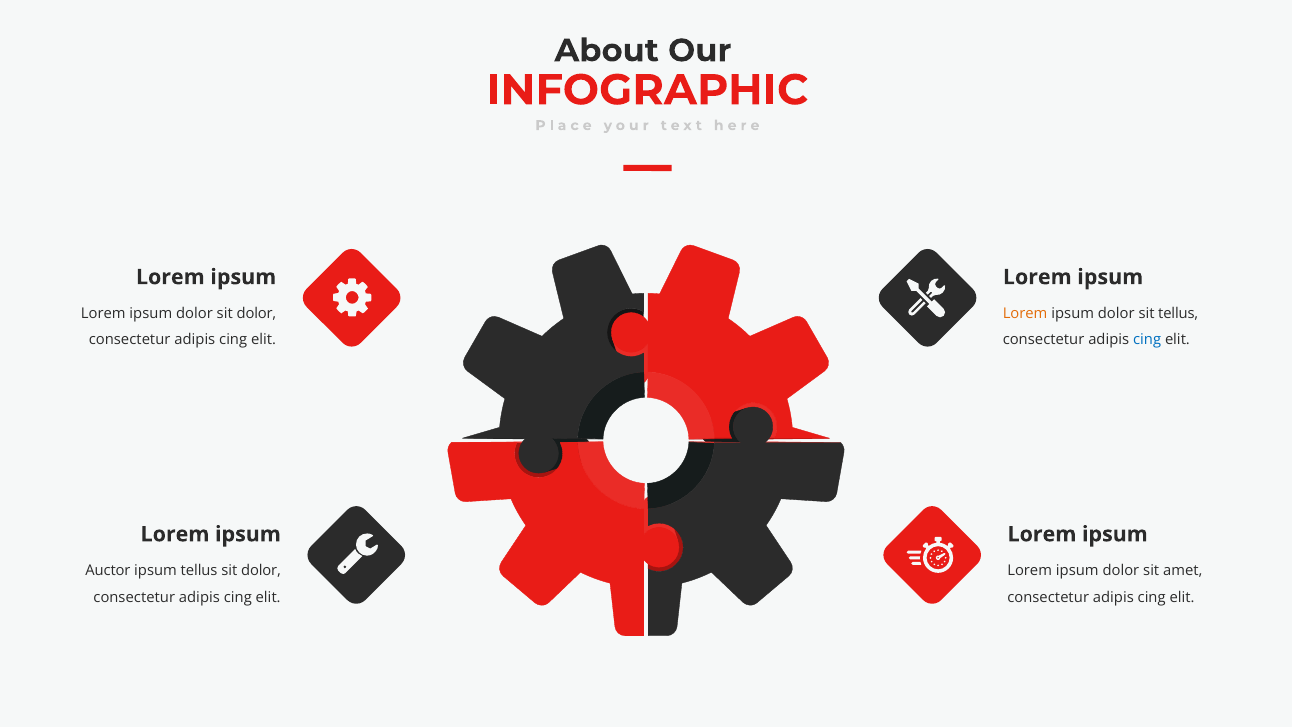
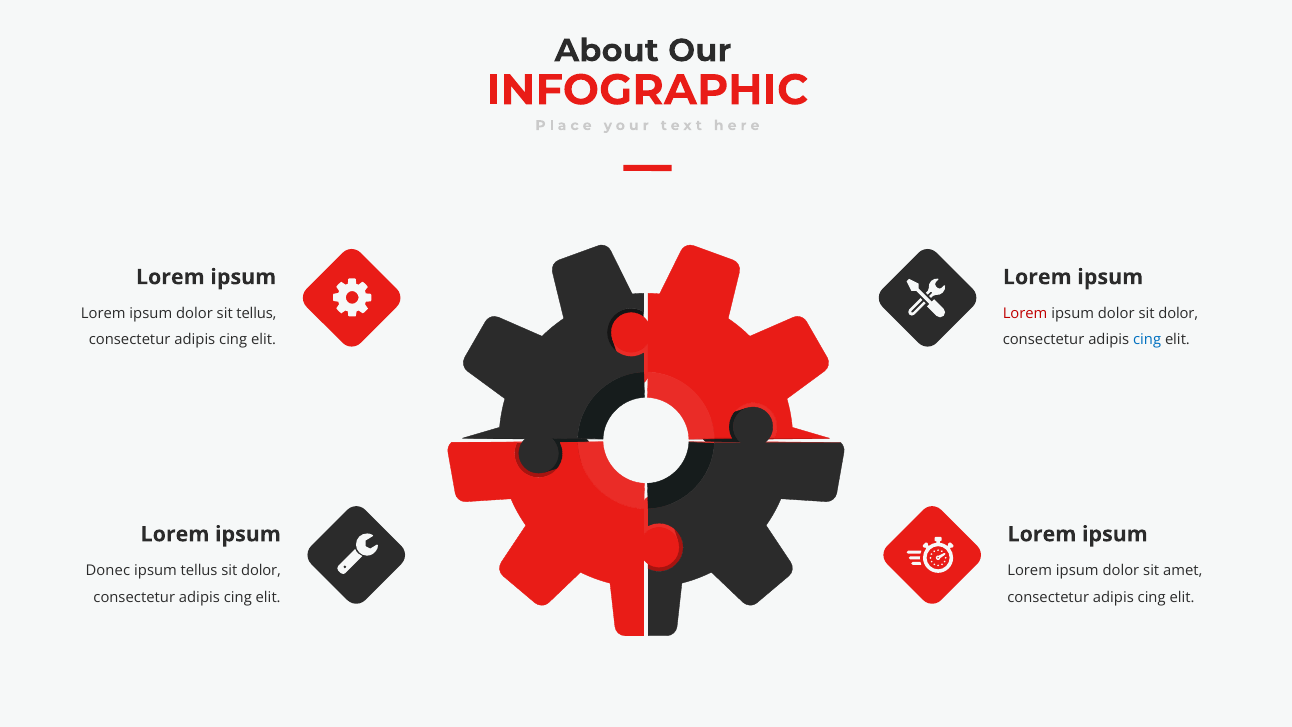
dolor sit dolor: dolor -> tellus (256, 313)
Lorem colour: orange -> red (1025, 313)
dolor sit tellus: tellus -> dolor (1178, 313)
Auctor: Auctor -> Donec (108, 570)
